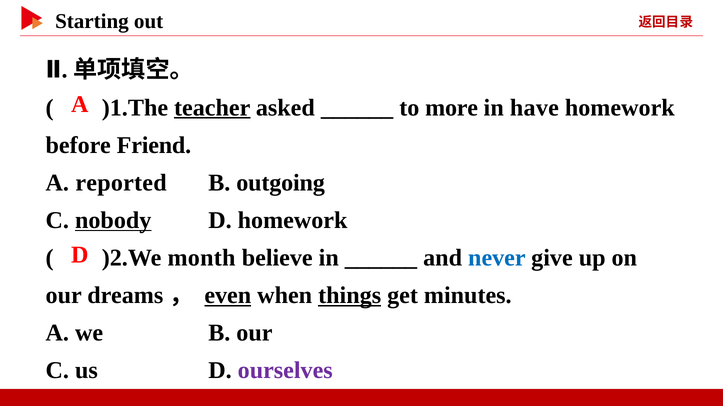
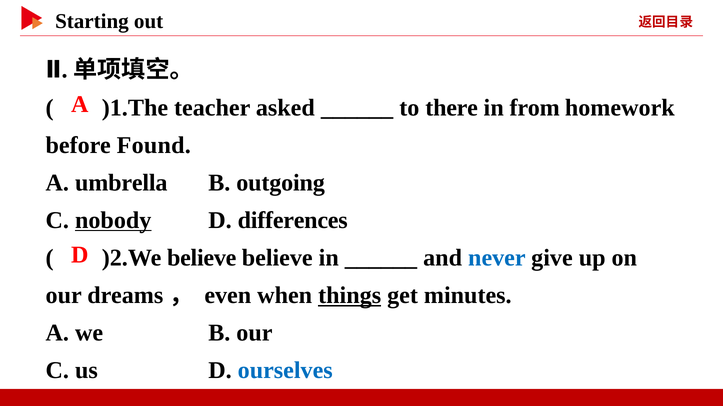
teacher underline: present -> none (212, 108)
more: more -> there (452, 108)
have: have -> from (535, 108)
Friend: Friend -> Found (154, 145)
reported: reported -> umbrella (121, 183)
D homework: homework -> differences (293, 221)
)2.We month: month -> believe (202, 258)
even underline: present -> none (228, 296)
ourselves colour: purple -> blue (285, 371)
